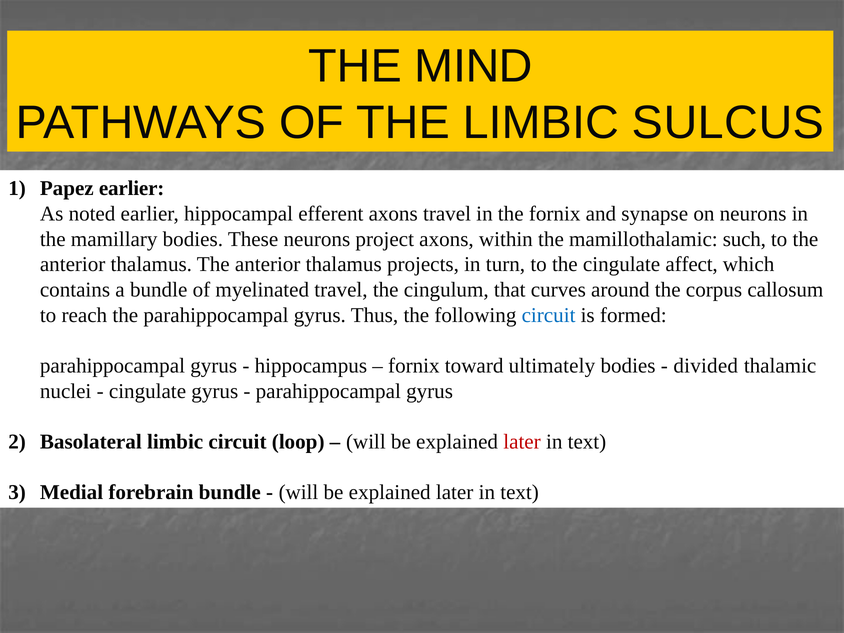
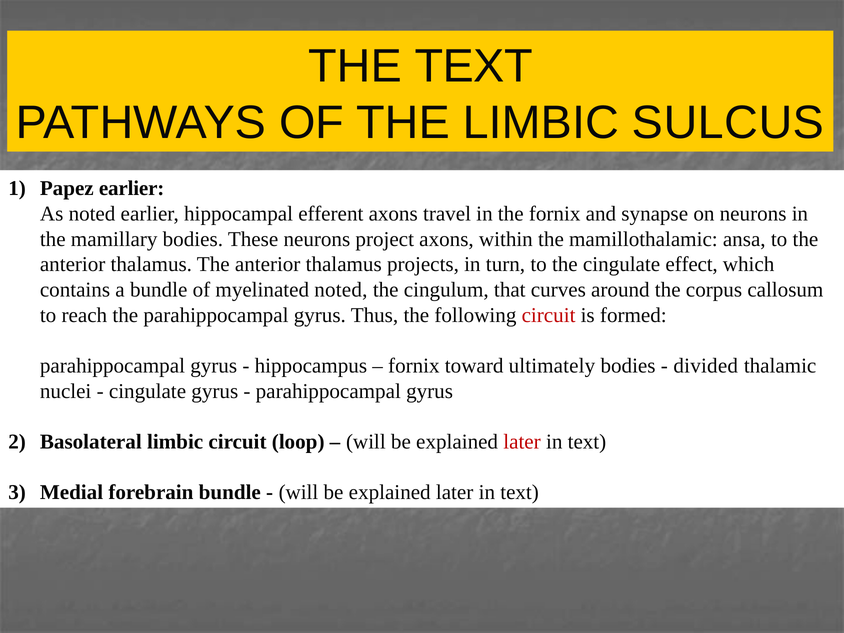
THE MIND: MIND -> TEXT (474, 66)
such: such -> ansa (744, 239)
affect: affect -> effect (692, 264)
myelinated travel: travel -> noted (341, 290)
circuit colour: blue -> red (549, 315)
